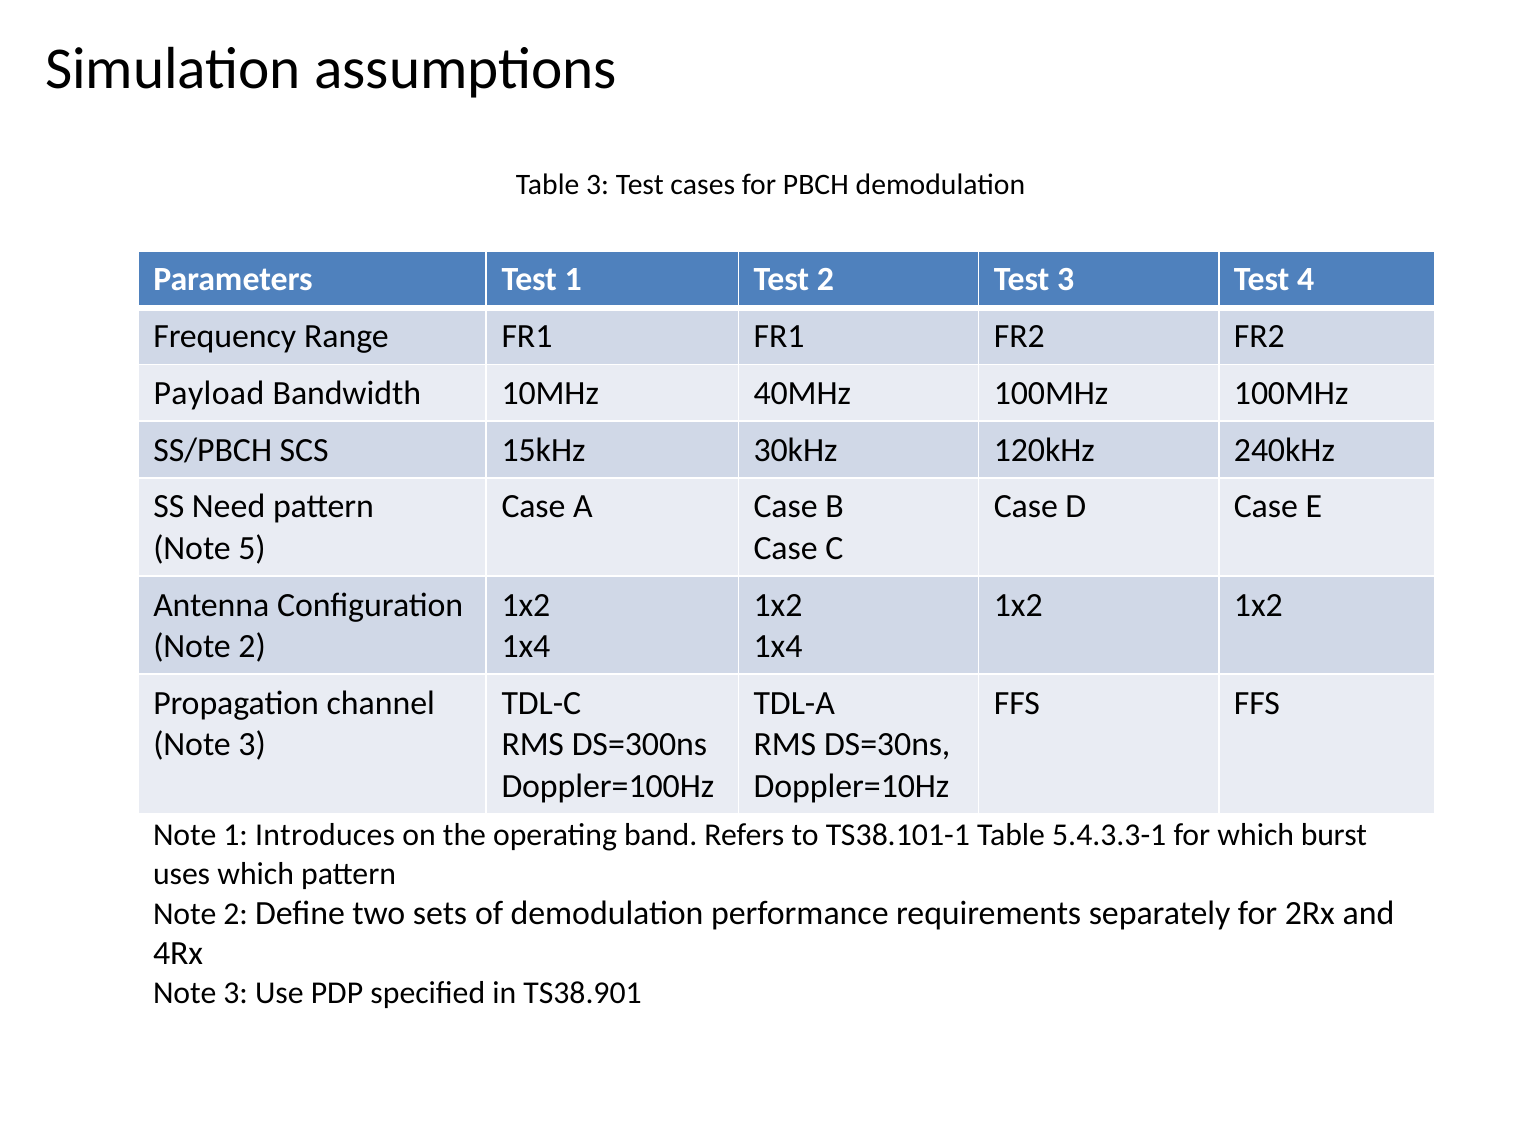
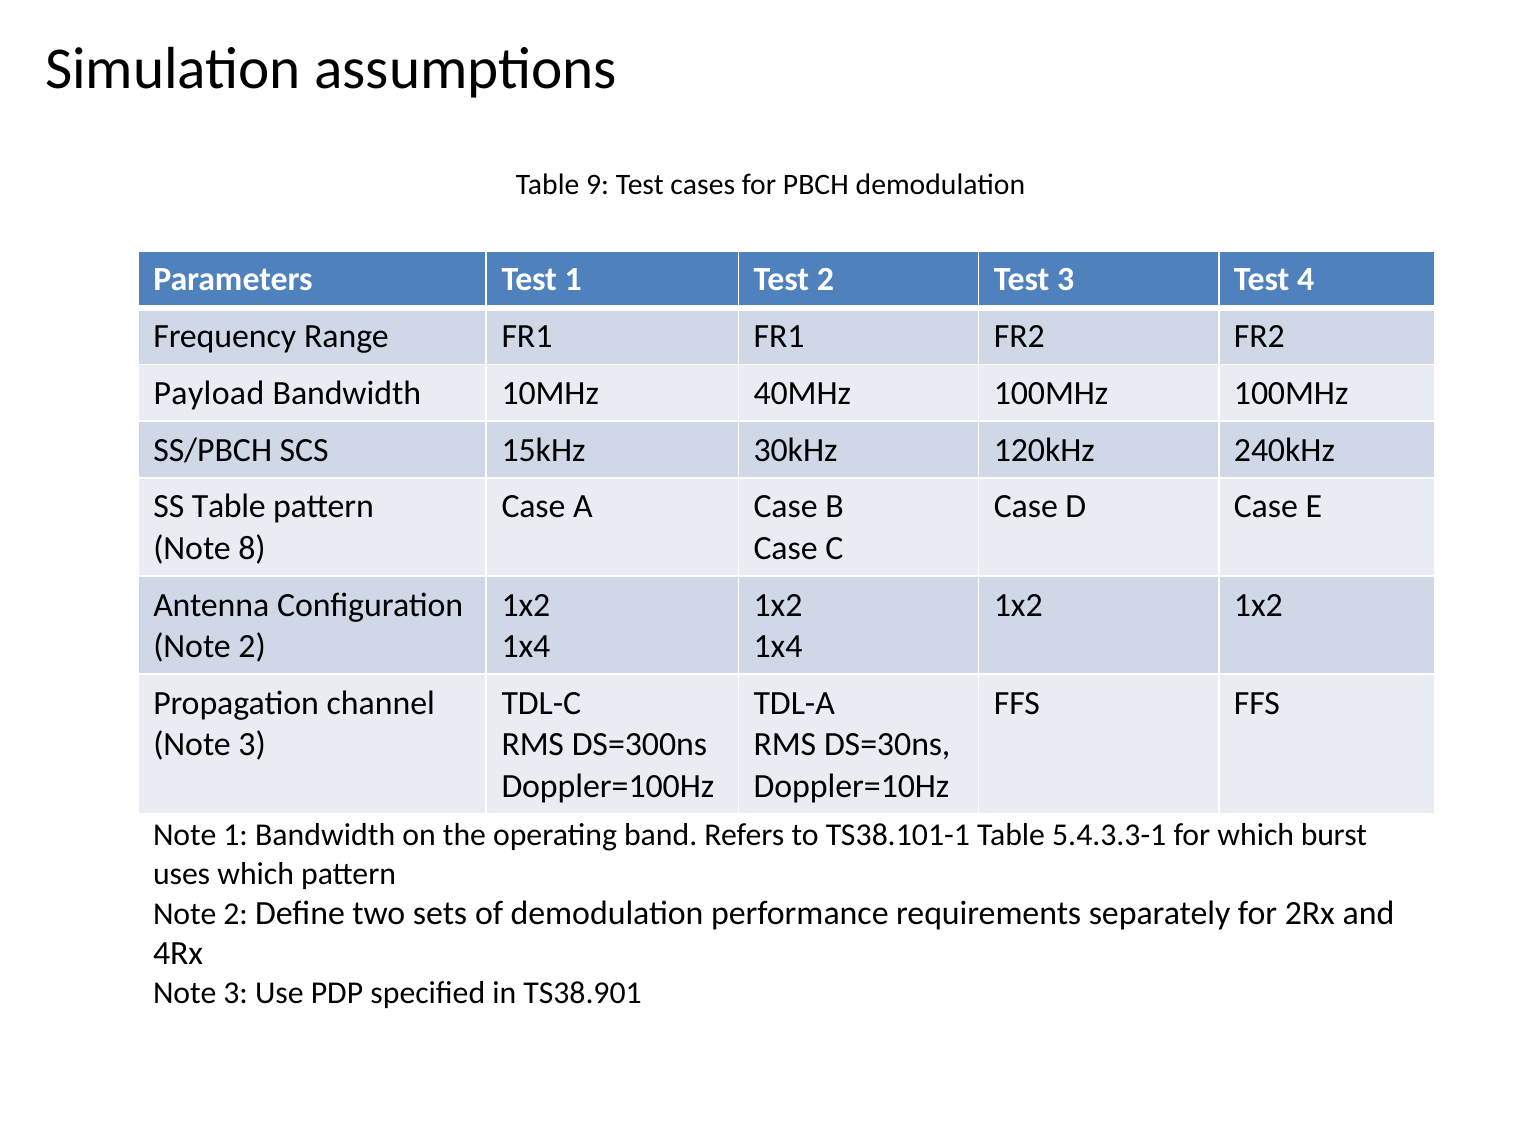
Table 3: 3 -> 9 (598, 185)
SS Need: Need -> Table (229, 507)
5: 5 -> 8 (252, 548)
1 Introduces: Introduces -> Bandwidth (325, 835)
